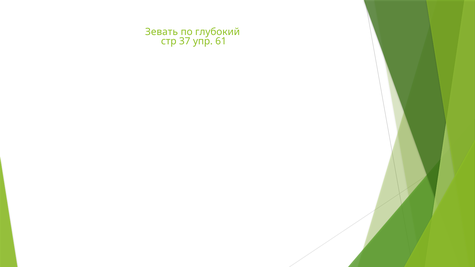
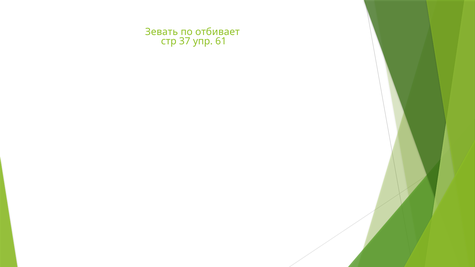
глубокий: глубокий -> отбивает (218, 32)
